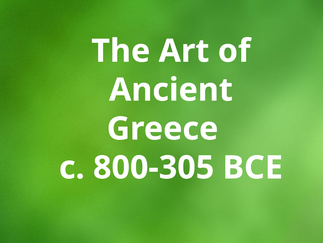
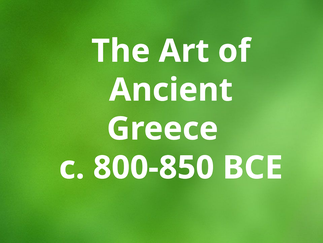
800-305: 800-305 -> 800-850 (154, 167)
